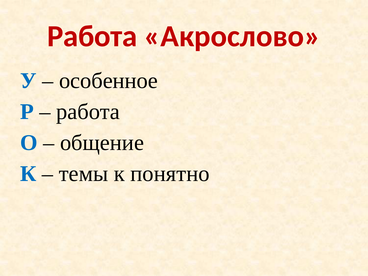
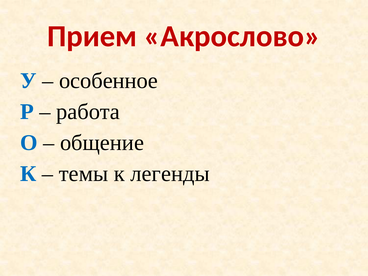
Работа: Работа -> Прием (92, 36)
понятно: понятно -> легенды (170, 174)
